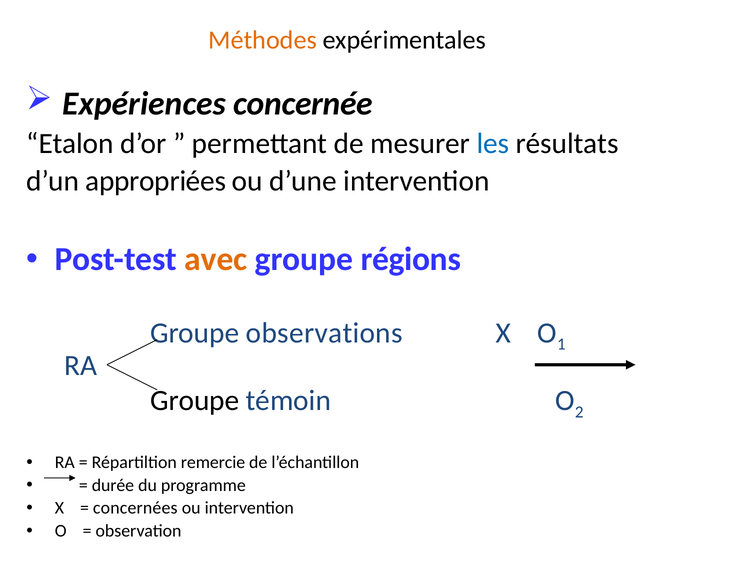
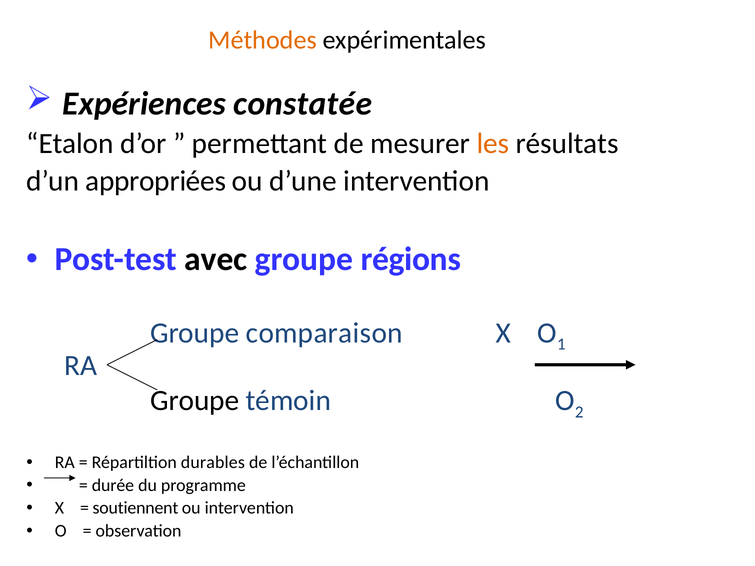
concernée: concernée -> constatée (303, 104)
les colour: blue -> orange (493, 143)
avec colour: orange -> black (216, 259)
observations: observations -> comparaison (324, 333)
remercie: remercie -> durables (213, 463)
concernées: concernées -> soutiennent (135, 508)
